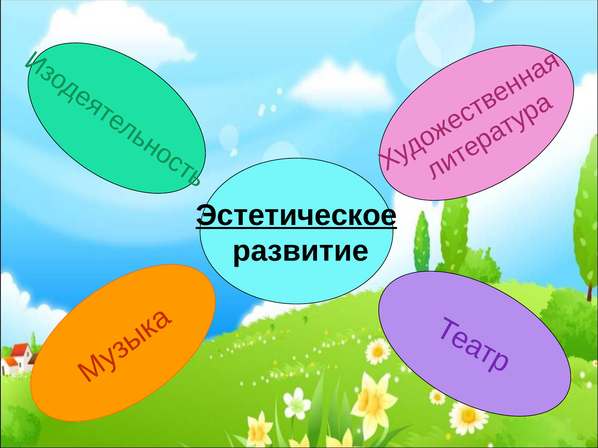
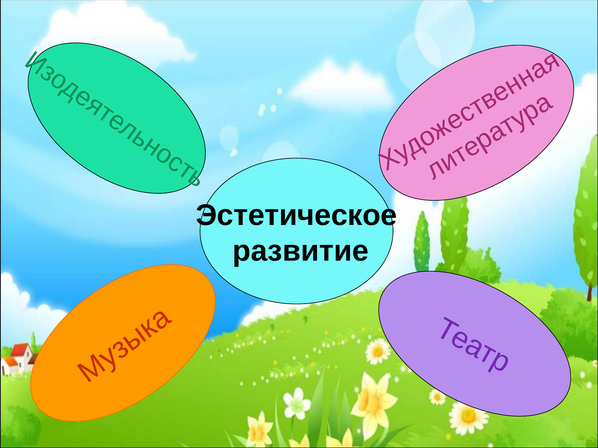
Эстетическое underline: present -> none (297, 215)
